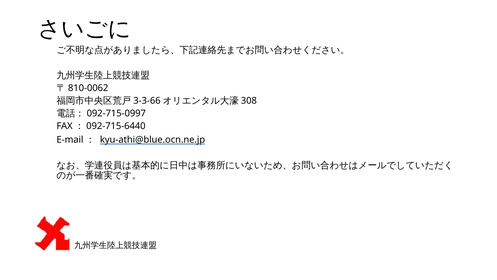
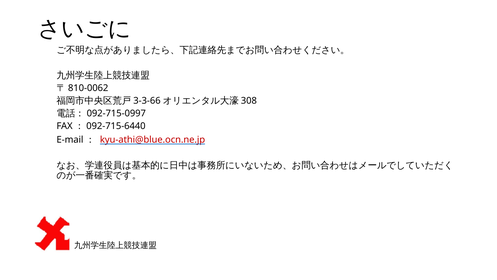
kyu-athi@blue.ocn.ne.jp colour: black -> red (153, 140)
